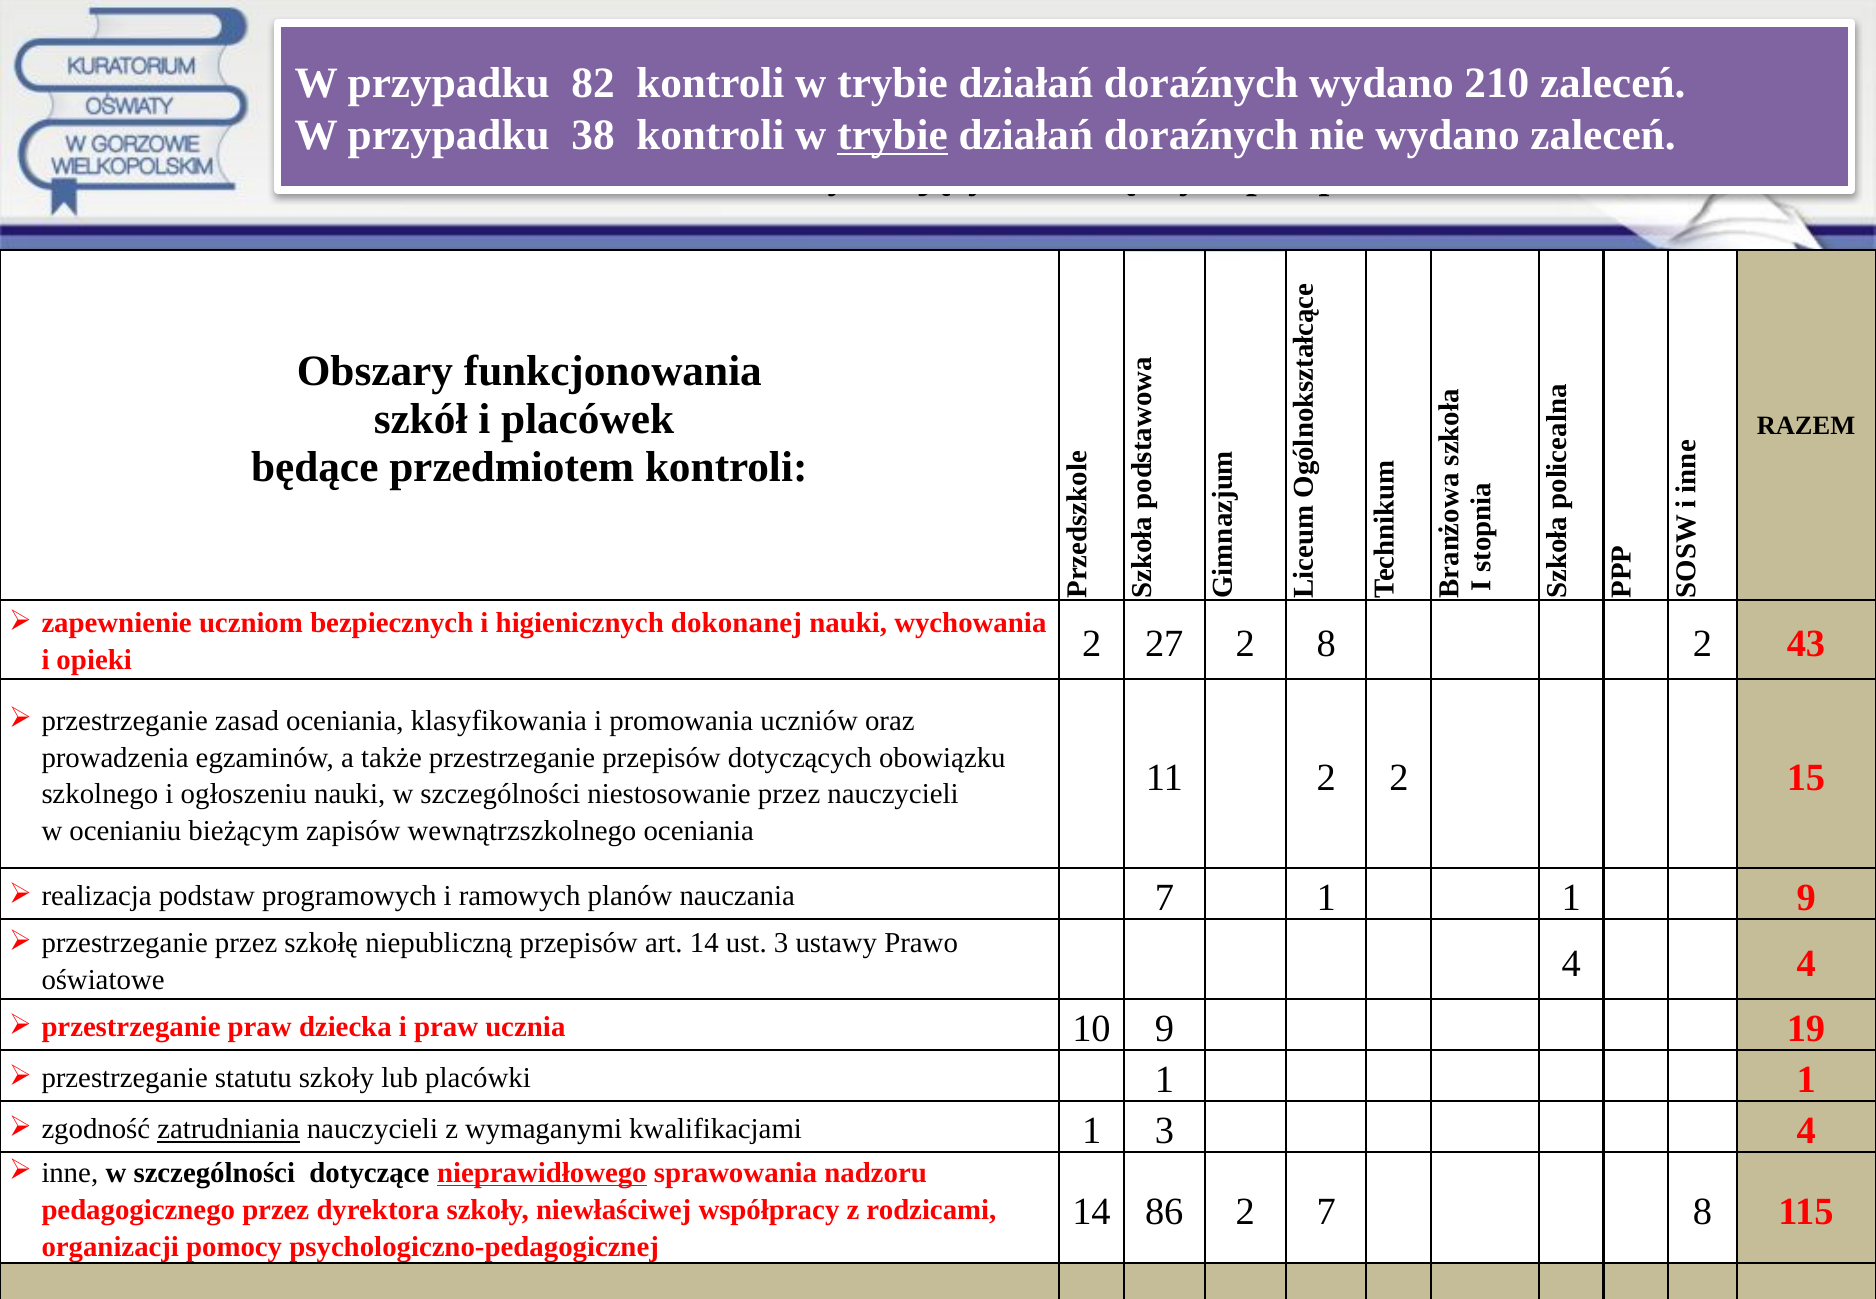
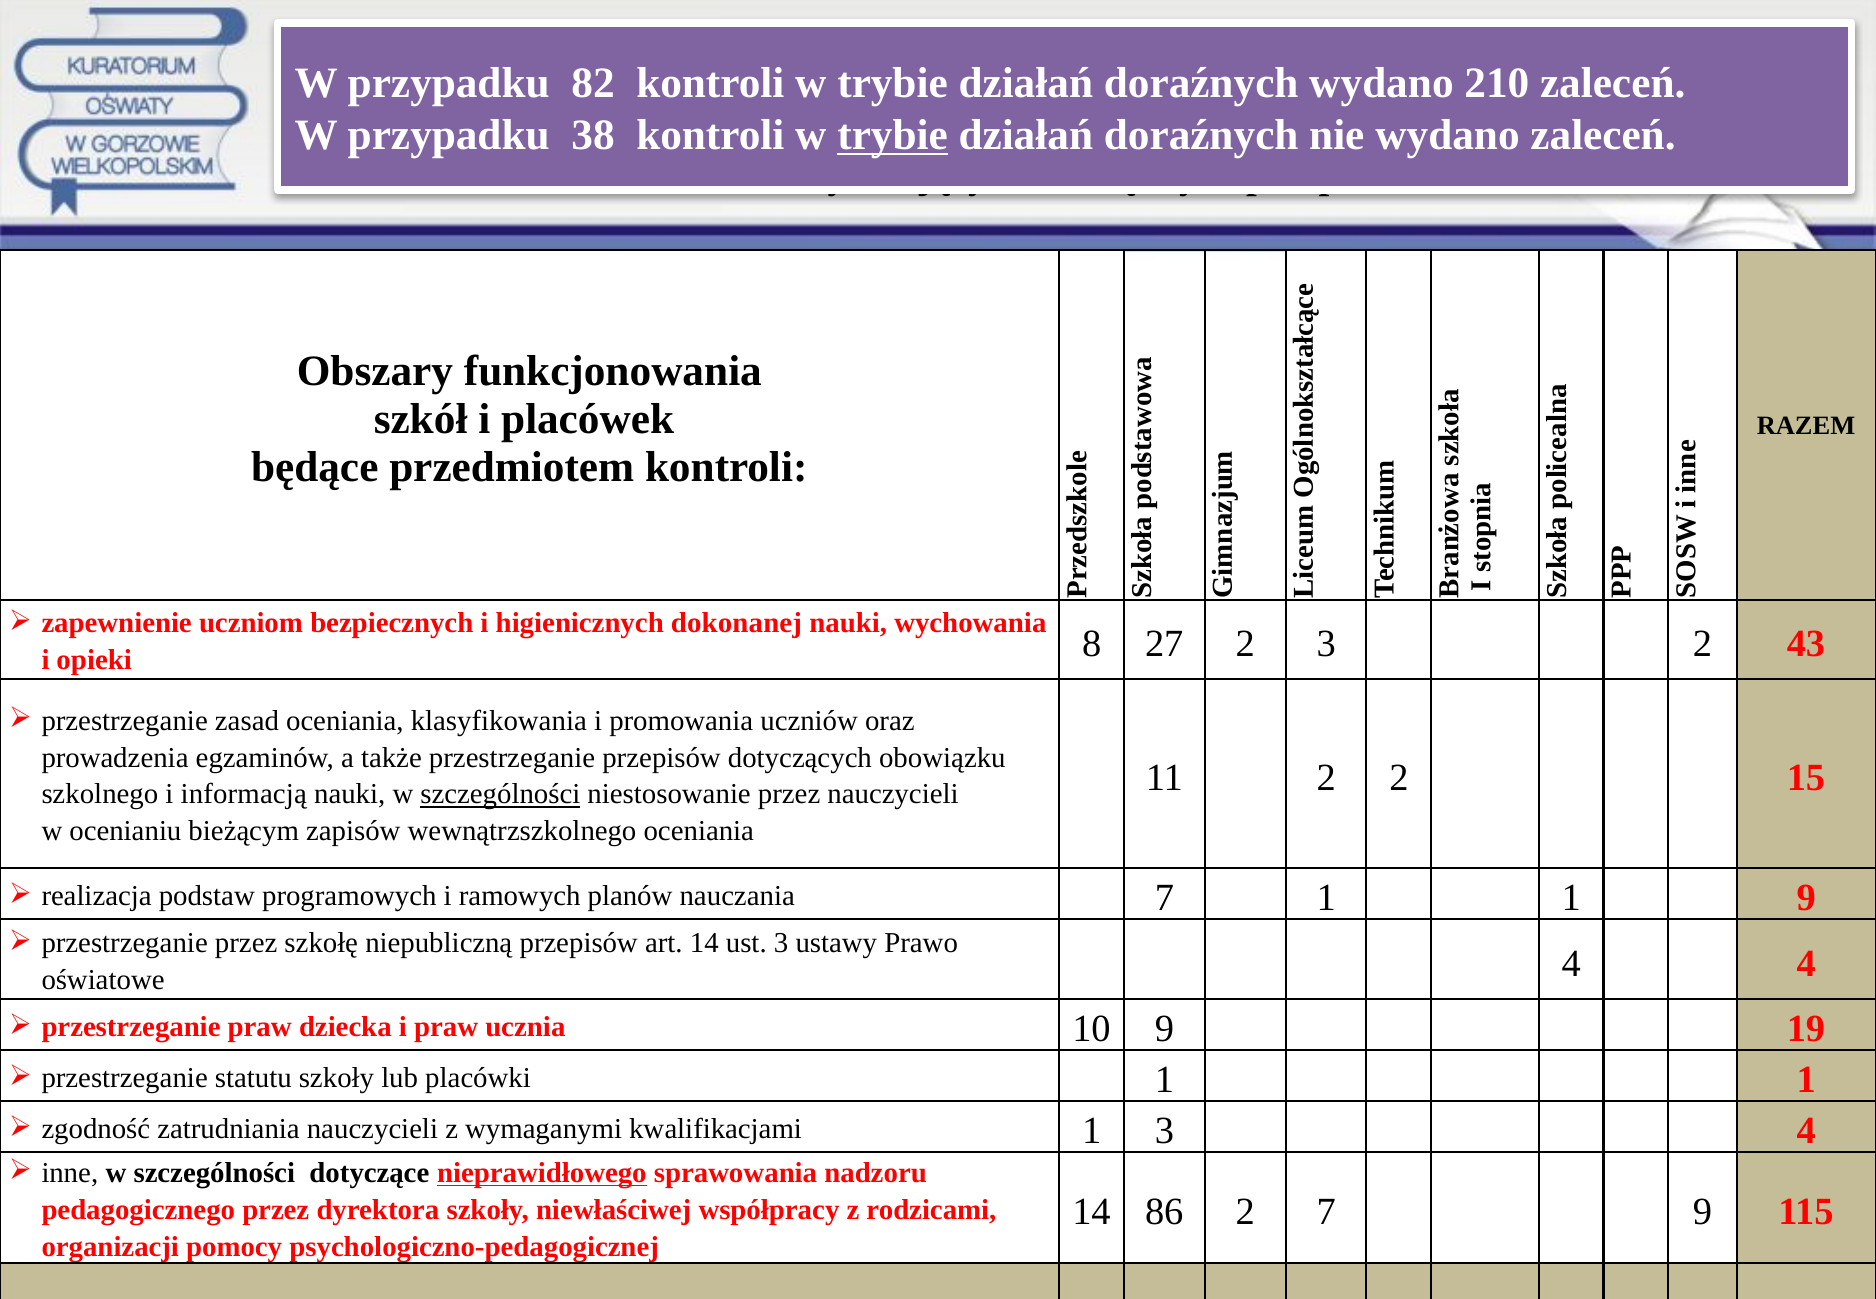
opieki 2: 2 -> 8 (1092, 644)
2 8: 8 -> 3 (1326, 644)
ogłoszeniu: ogłoszeniu -> informacją (244, 794)
szczególności underline: none -> present (500, 794)
zatrudniania underline: present -> none (229, 1129)
7 8: 8 -> 9 (1703, 1212)
